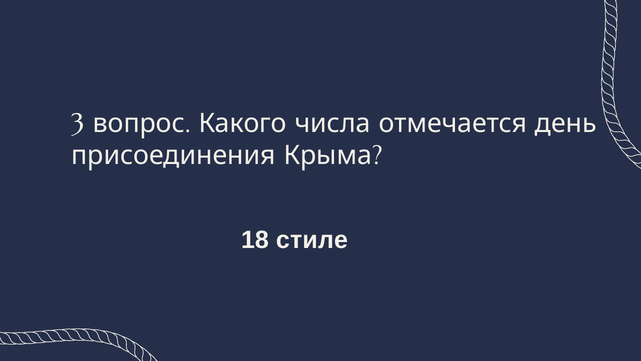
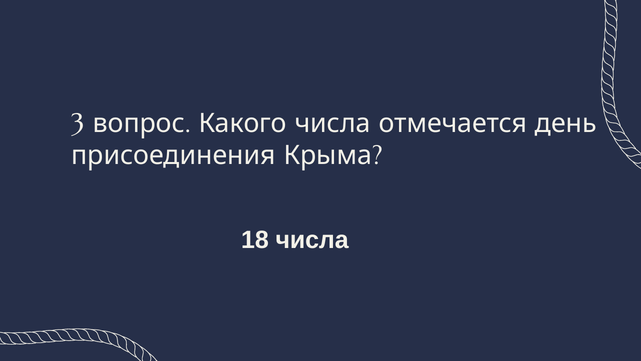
18 стиле: стиле -> числа (312, 240)
